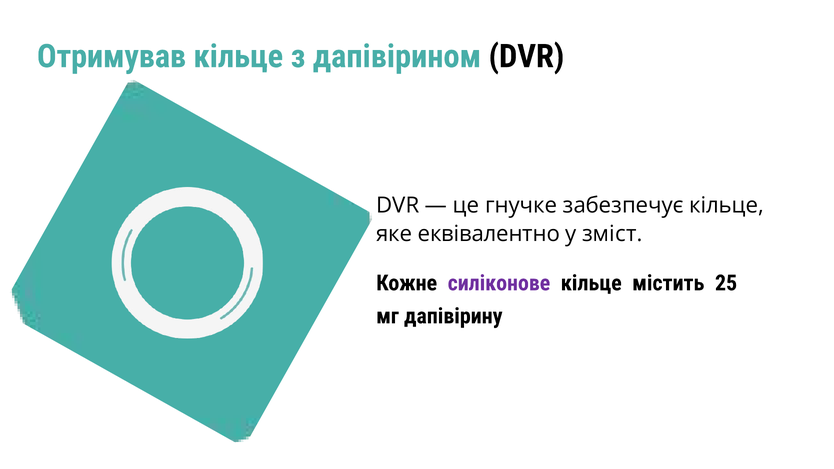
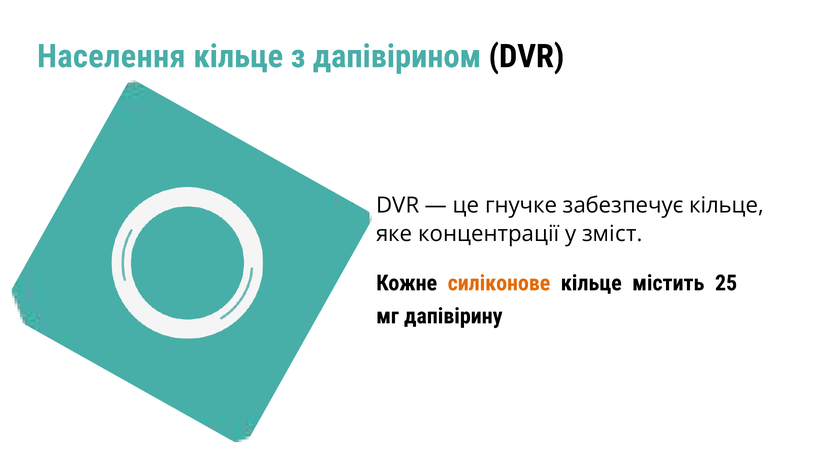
Отримував: Отримував -> Населення (111, 56)
еквівалентно: еквівалентно -> концентрації (489, 234)
силіконове colour: purple -> orange (499, 283)
